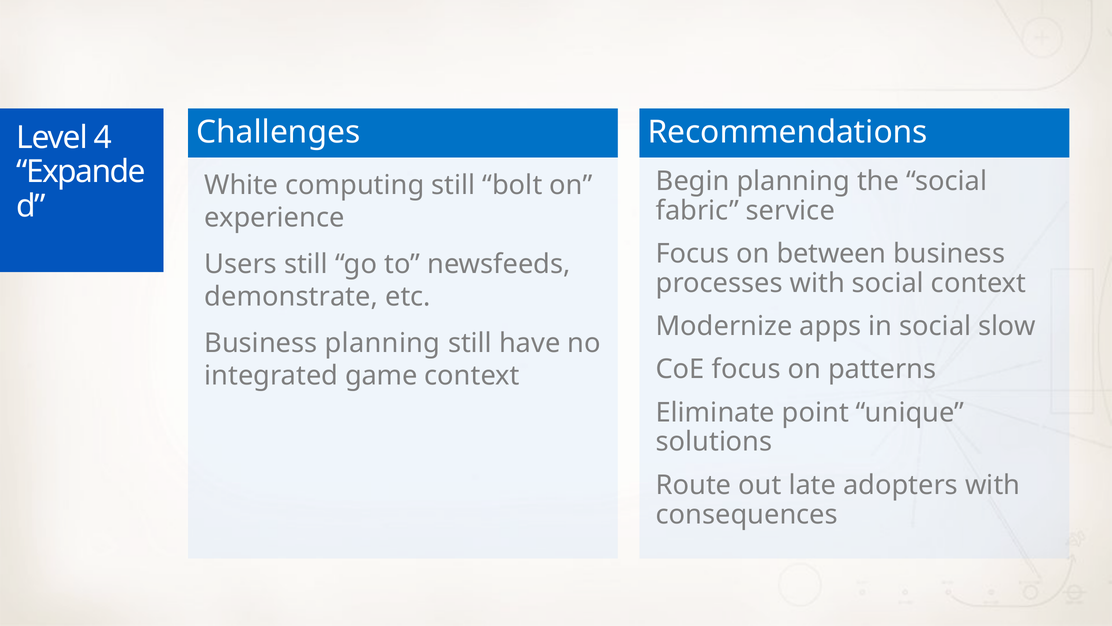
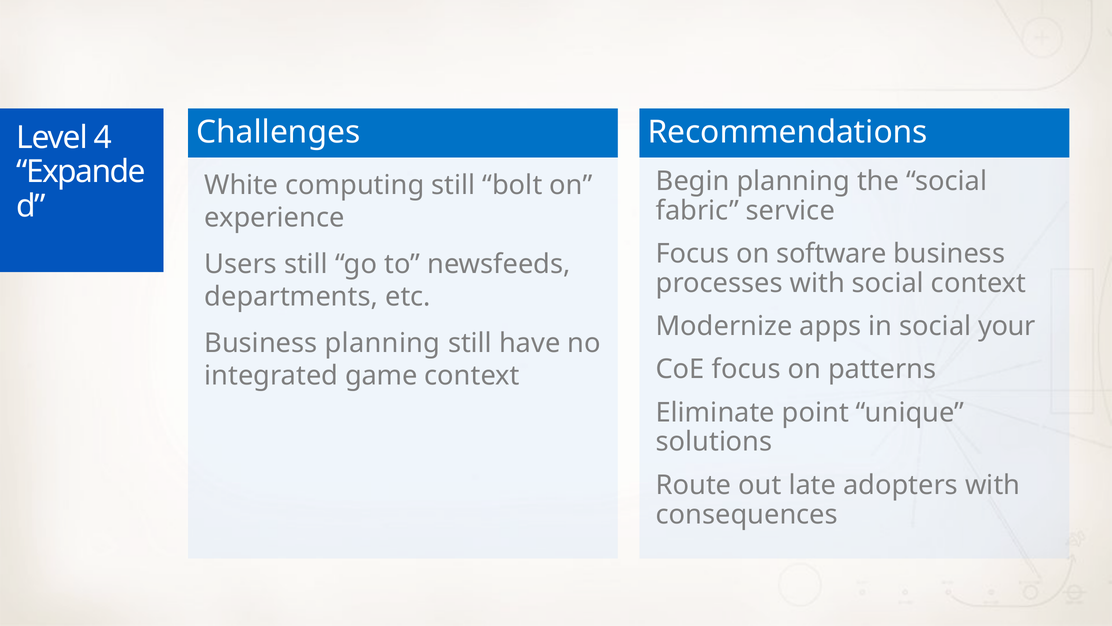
between: between -> software (832, 254)
demonstrate: demonstrate -> departments (291, 297)
slow: slow -> your (1007, 326)
